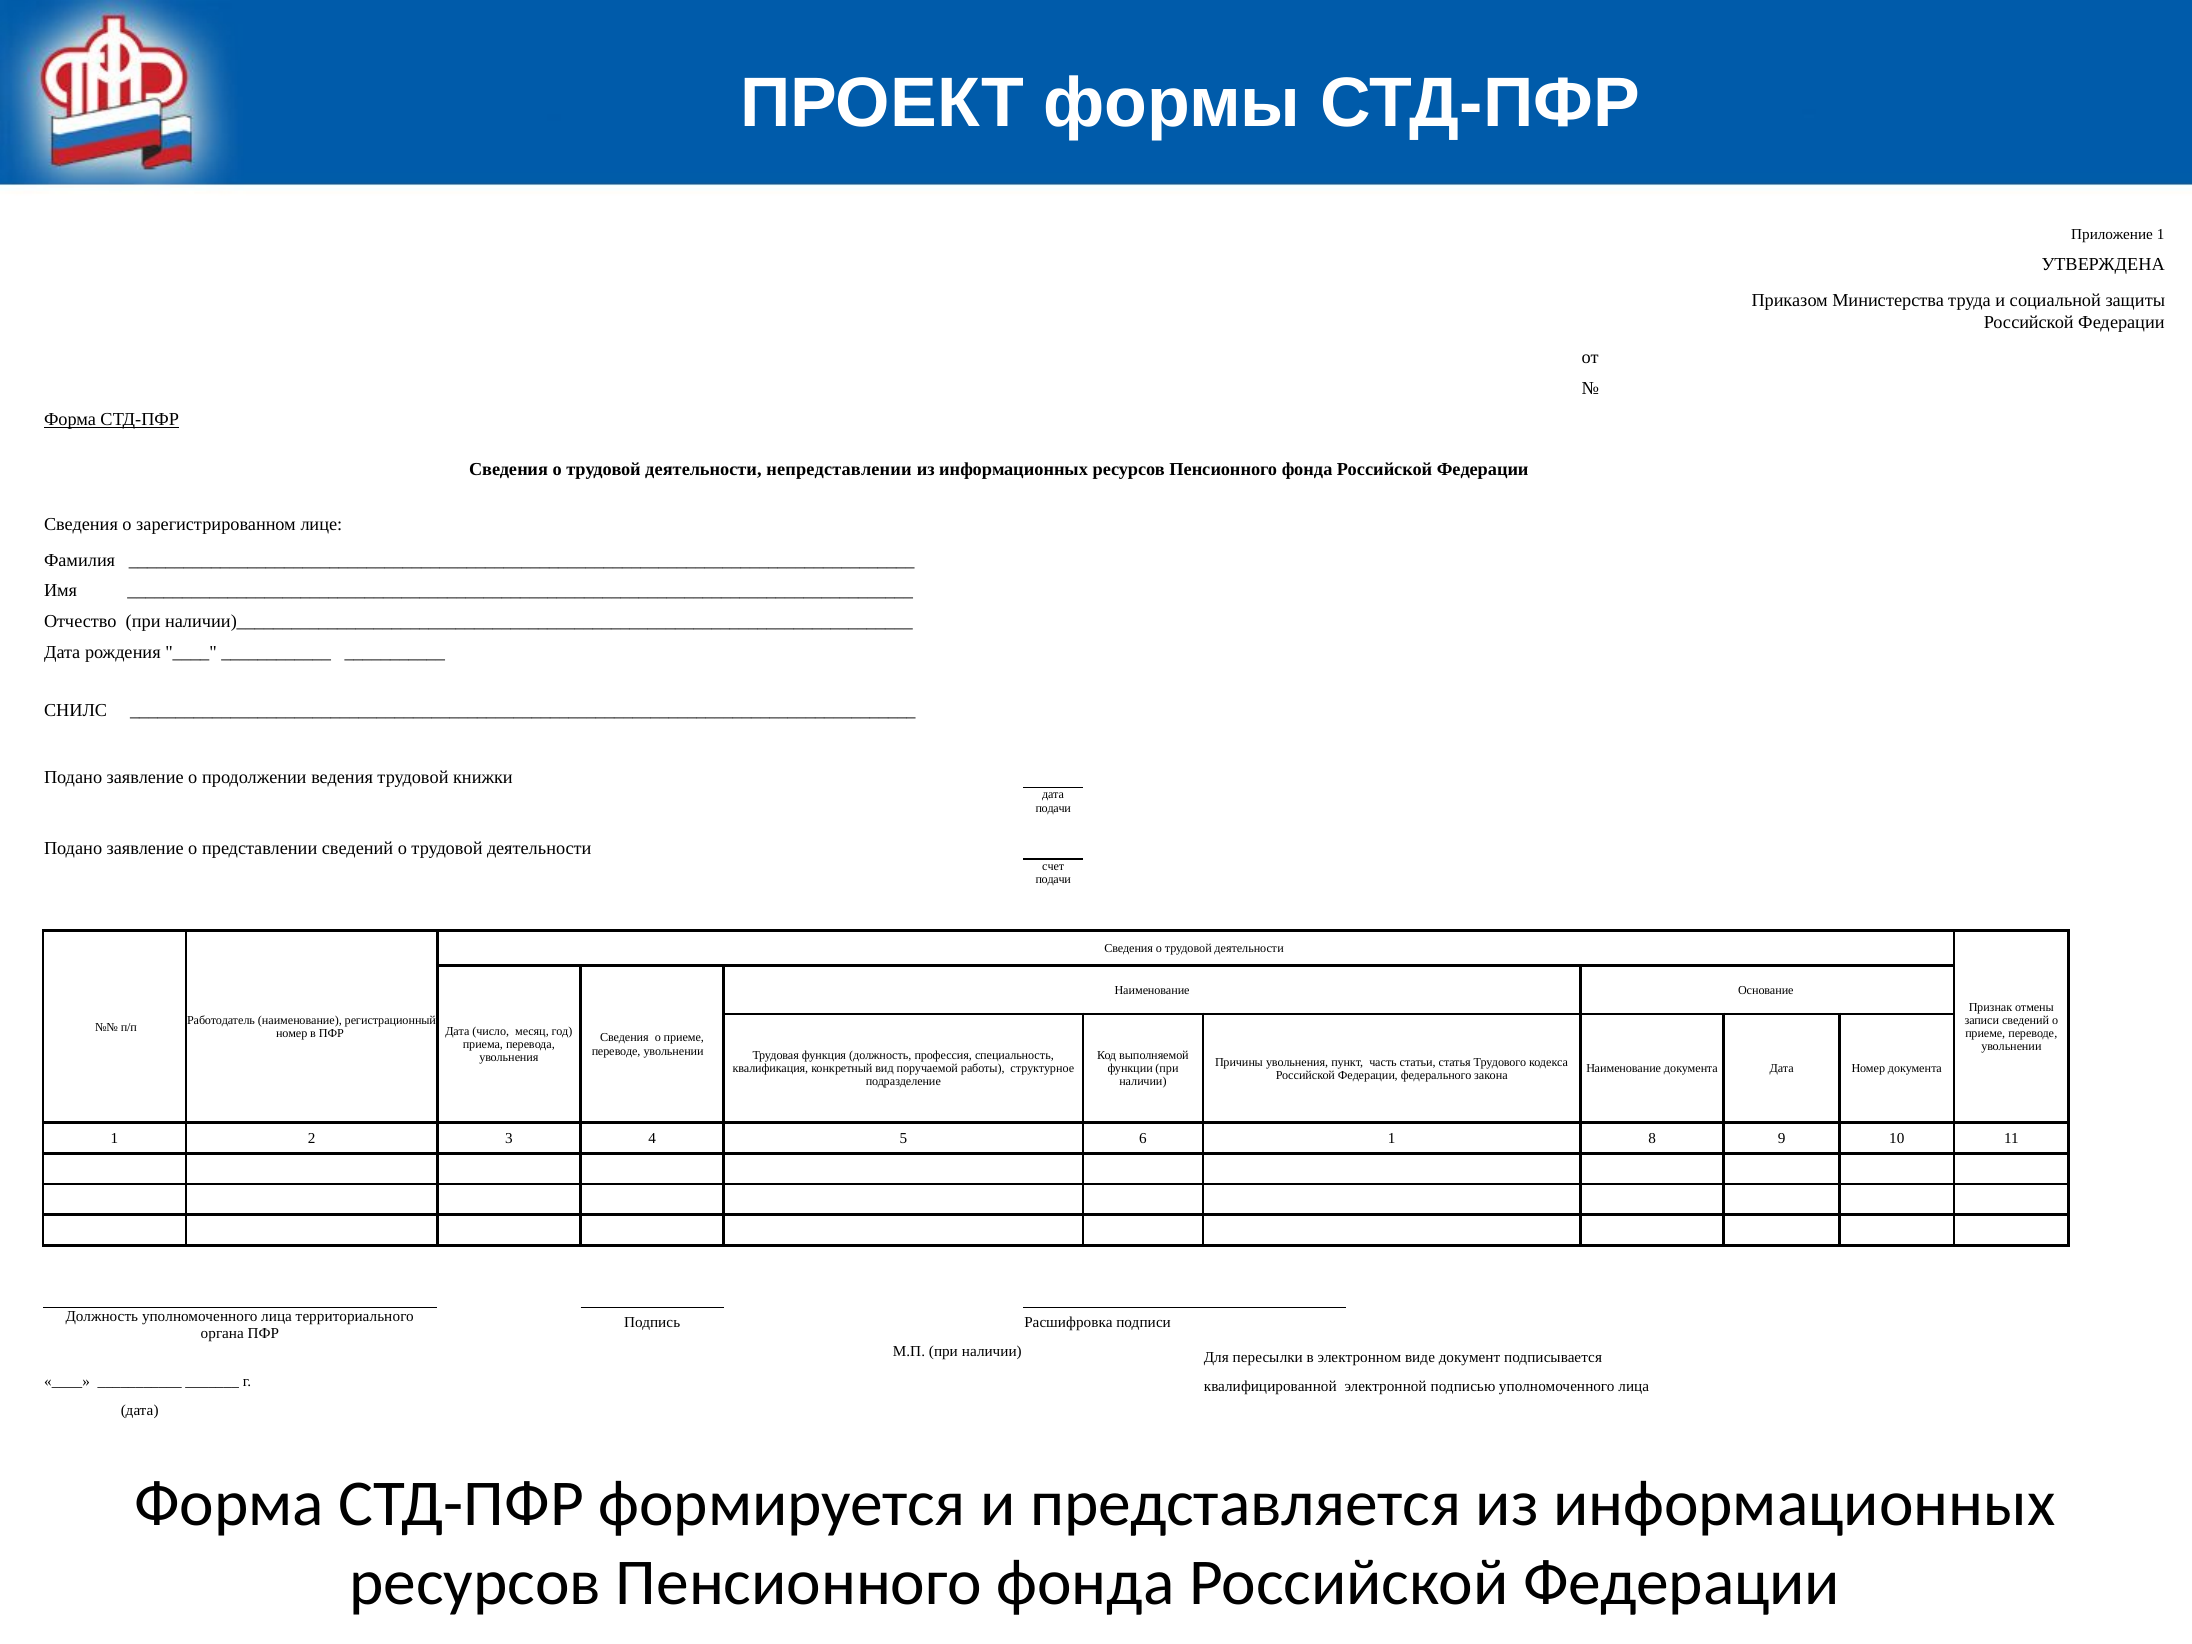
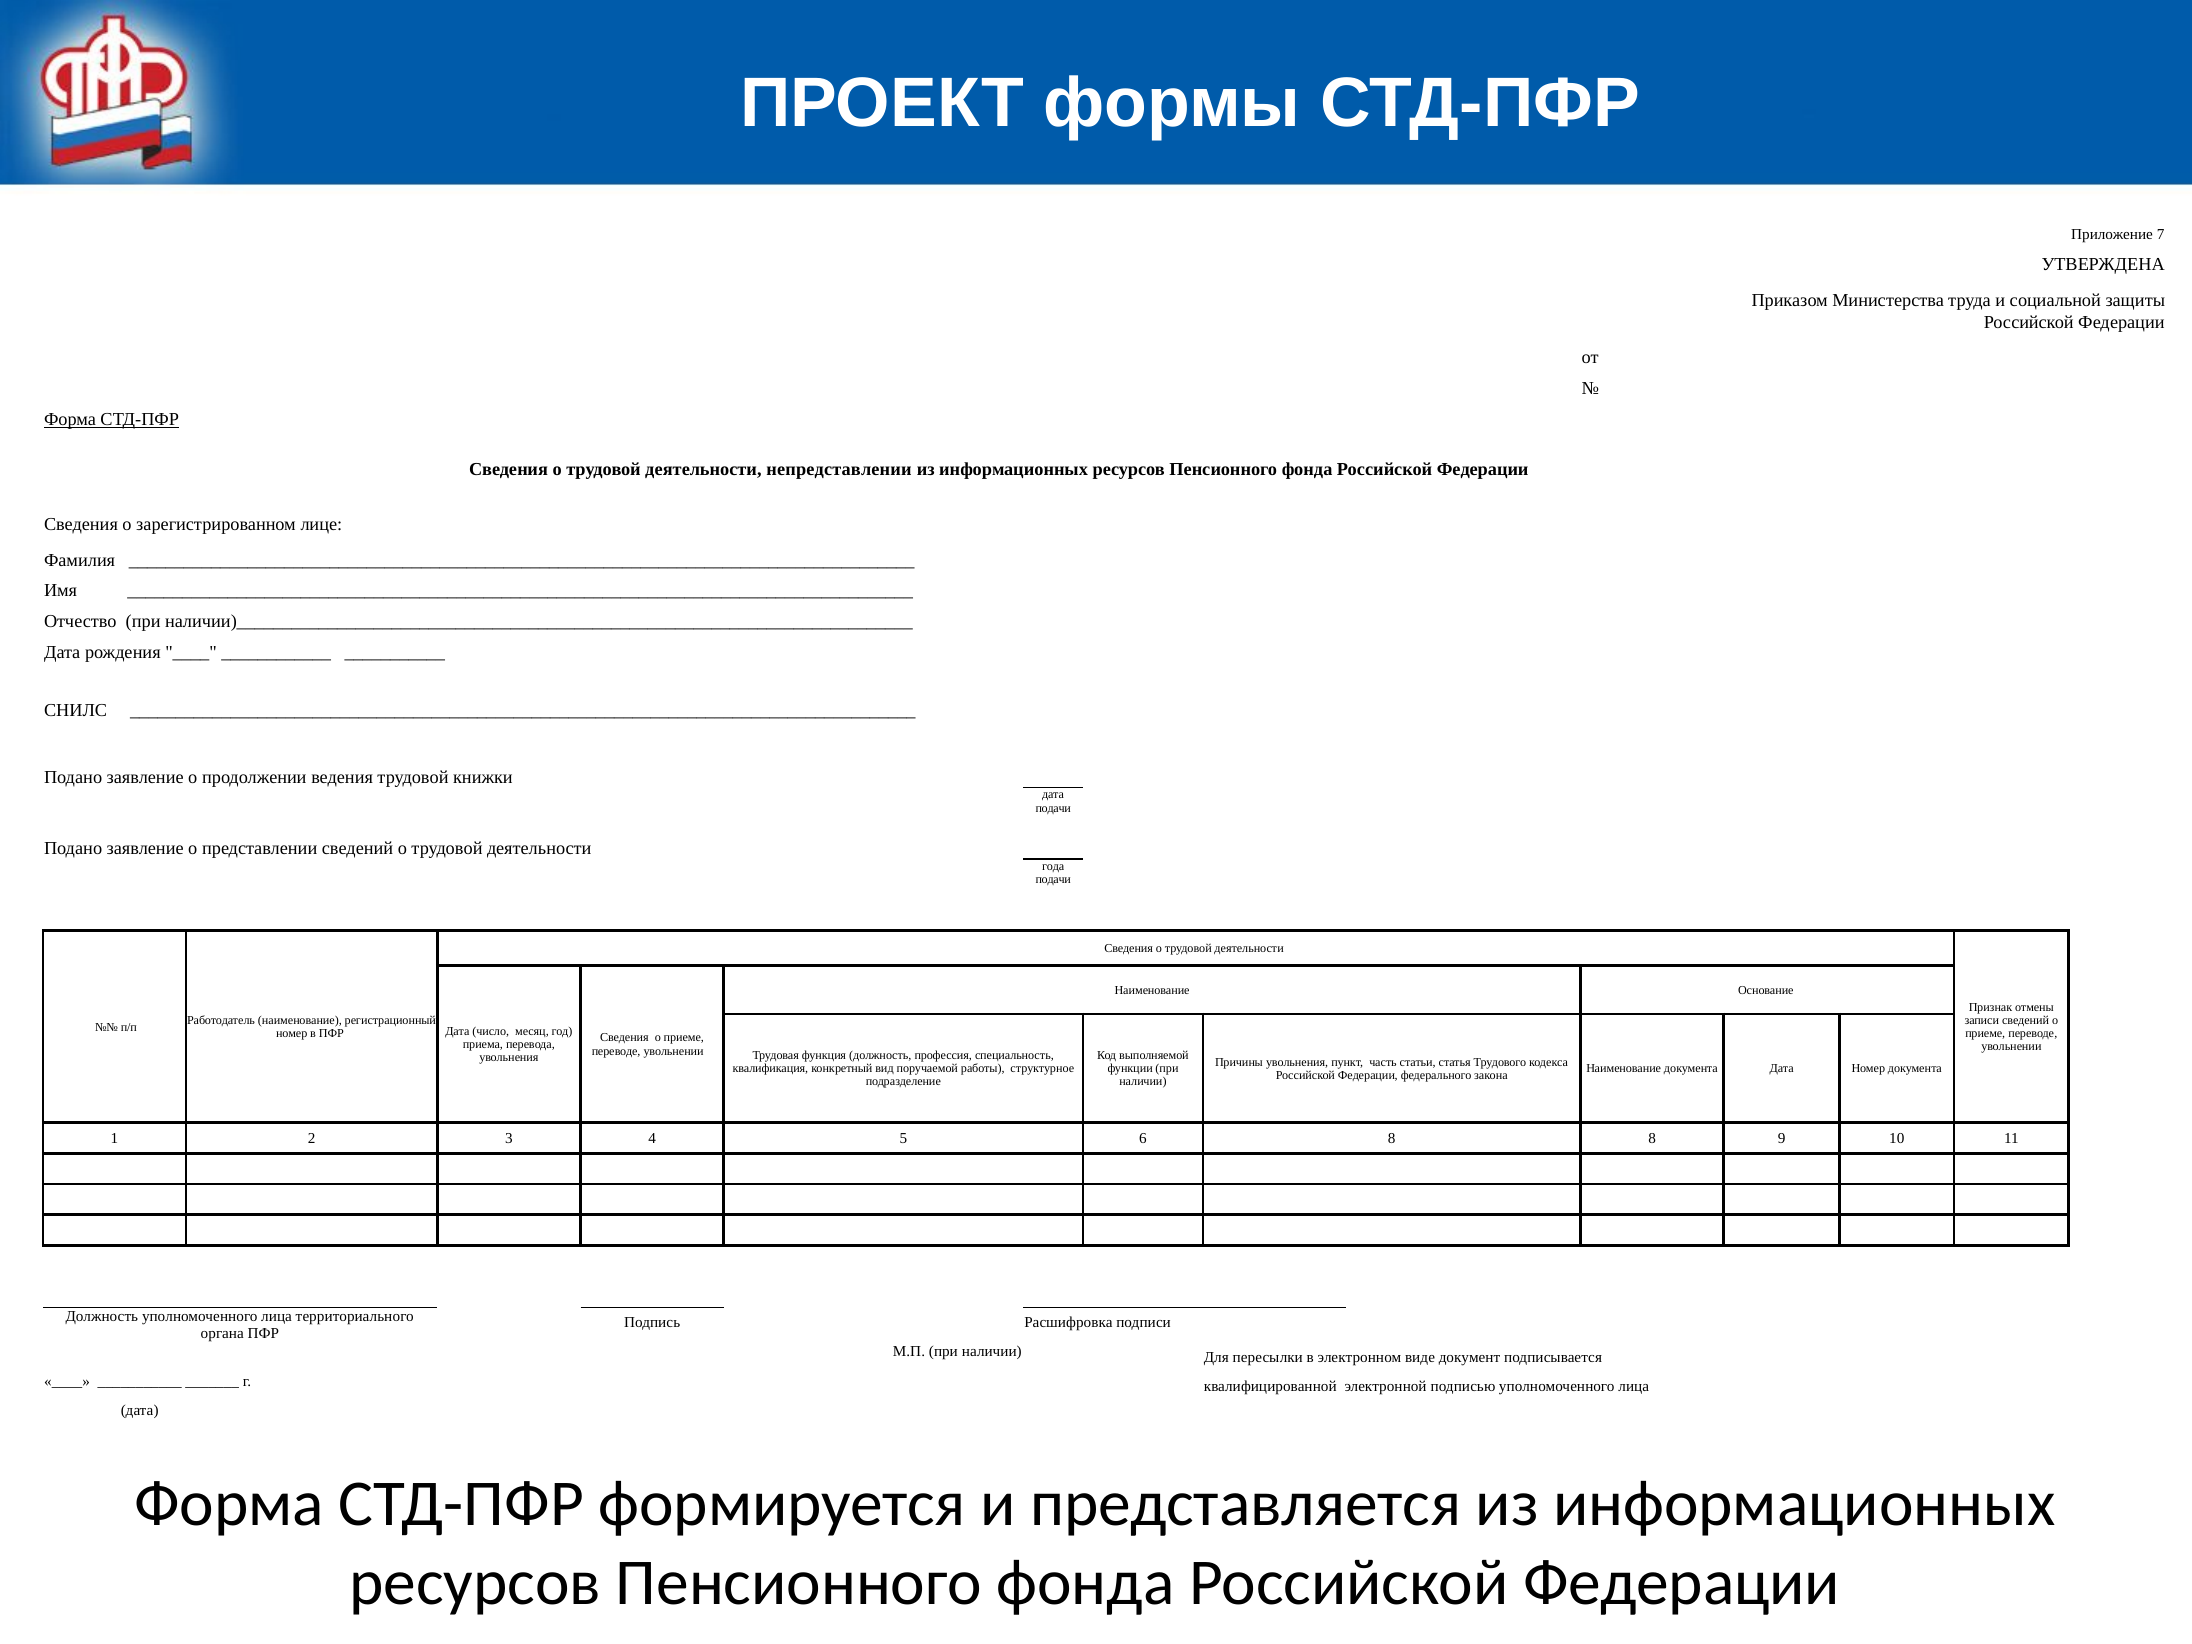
Приложение 1: 1 -> 7 (2161, 235)
счет: счет -> года (1053, 867)
6 1: 1 -> 8 (1392, 1139)
